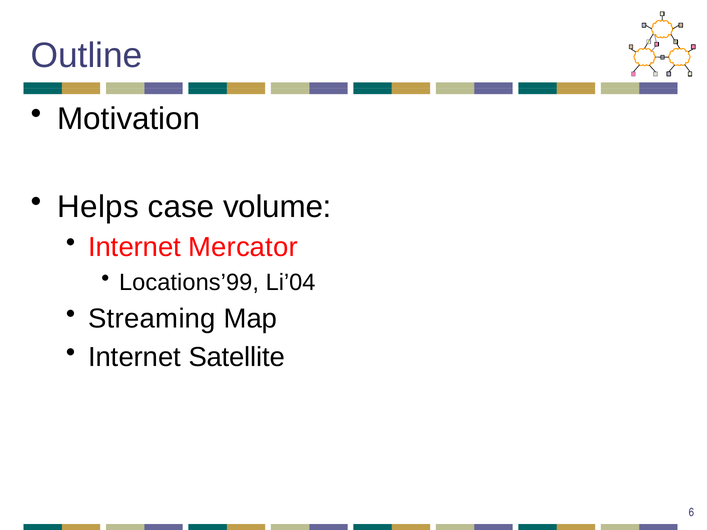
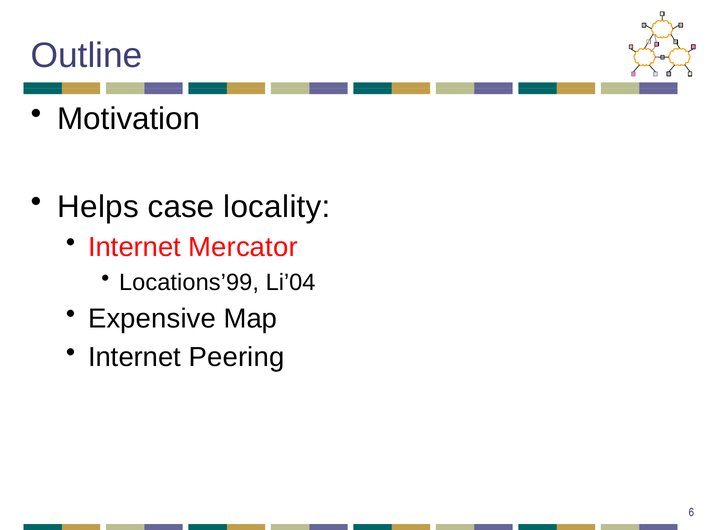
volume: volume -> locality (277, 207)
Streaming: Streaming -> Expensive (152, 319)
Satellite: Satellite -> Peering (237, 358)
